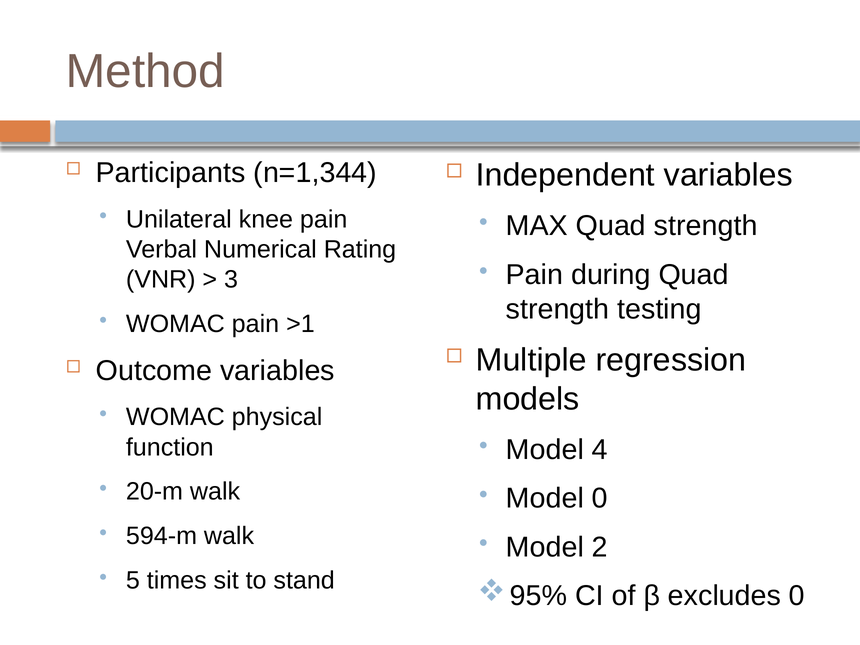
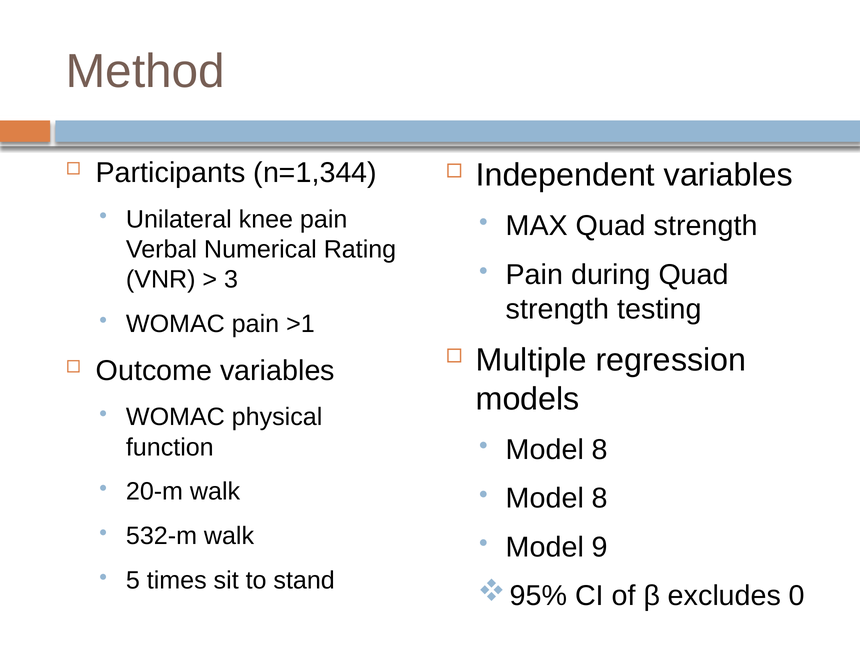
4: 4 -> 8 (600, 450)
0: 0 -> 8 (600, 499)
594-m: 594-m -> 532-m (162, 536)
2: 2 -> 9 (600, 547)
